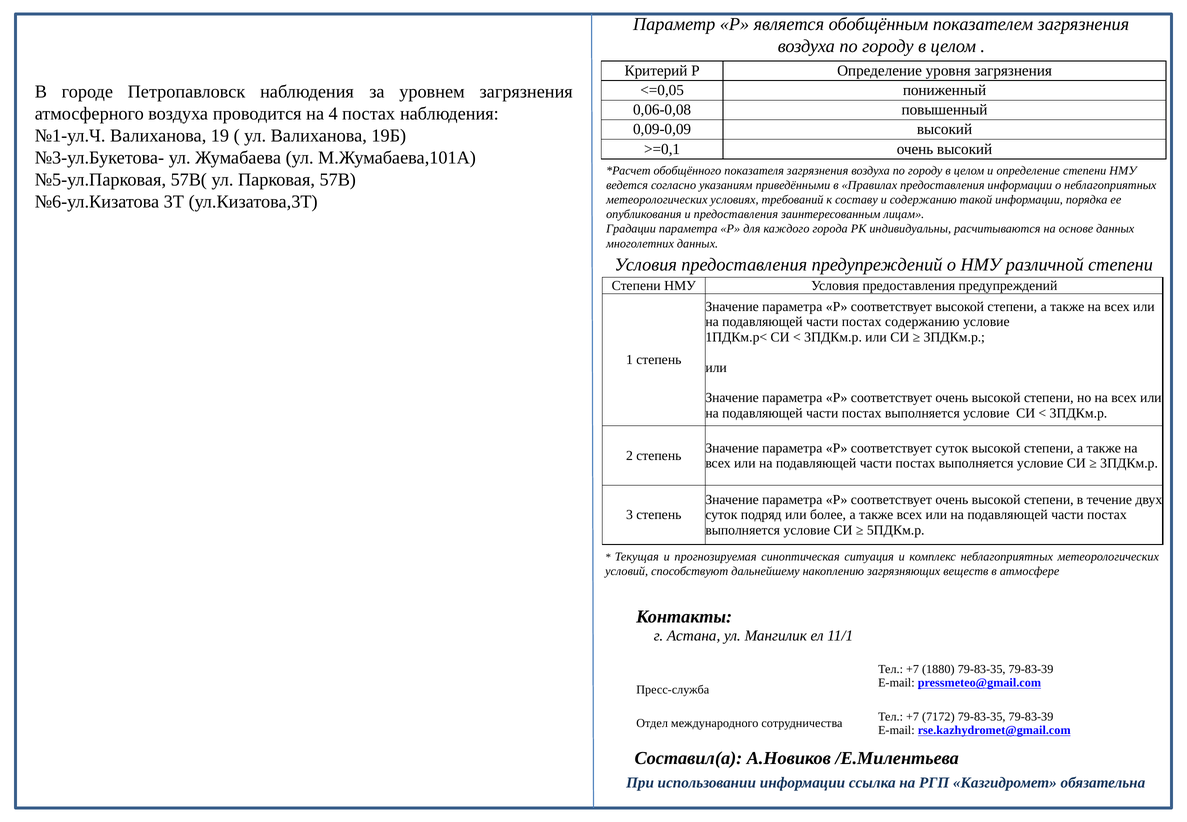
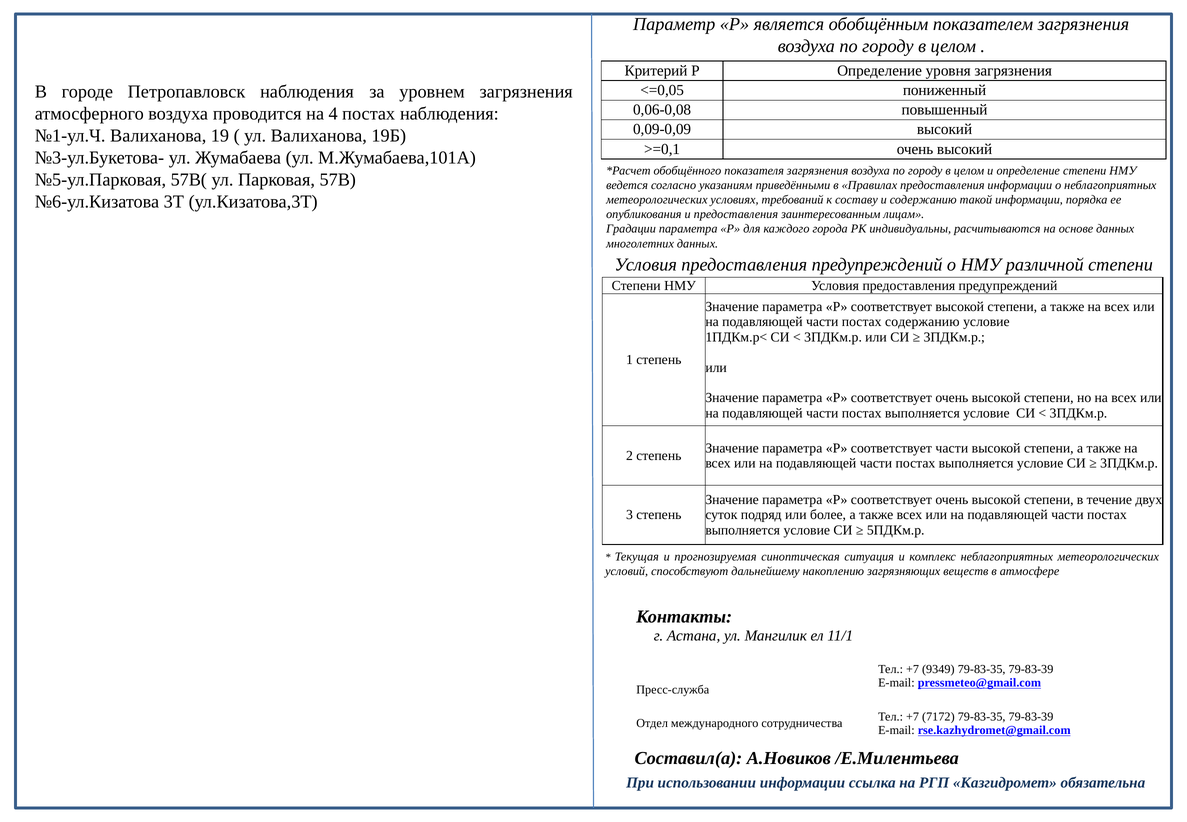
соответствует суток: суток -> части (952, 448)
1880: 1880 -> 9349 (938, 669)
